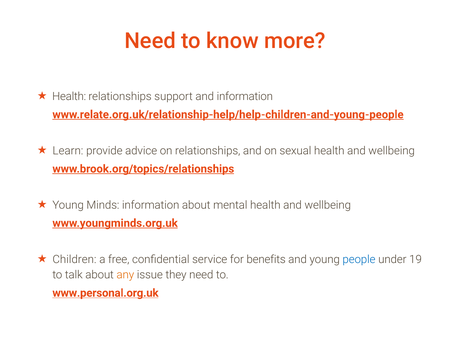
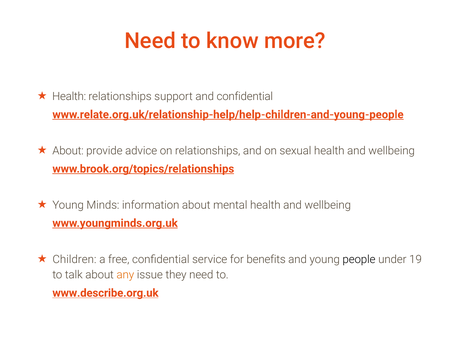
and information: information -> confidential (245, 97)
Learn: Learn -> About (68, 151)
people colour: blue -> black (359, 260)
www.personal.org.uk: www.personal.org.uk -> www.describe.org.uk (105, 293)
